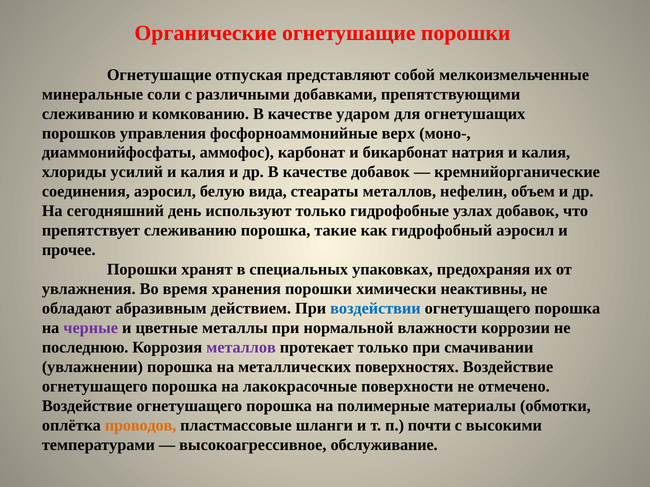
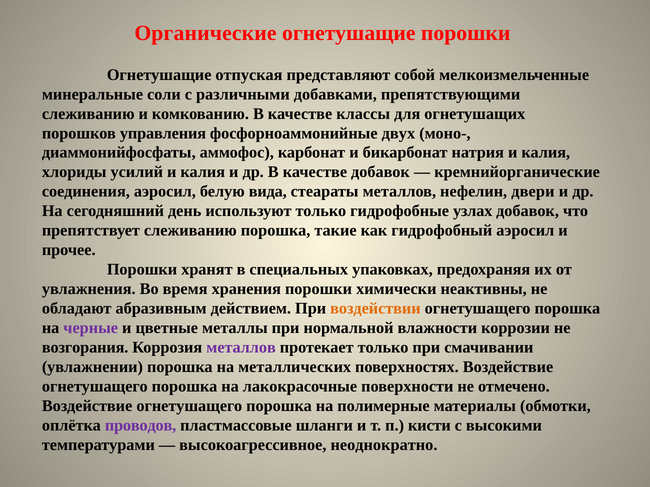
ударом: ударом -> классы (363, 114)
верх: верх -> двух (398, 133)
объем: объем -> двери (533, 192)
воздействии colour: blue -> orange (375, 309)
последнюю: последнюю -> возгорания (85, 348)
проводов colour: orange -> purple (141, 426)
почти: почти -> кисти (429, 426)
обслуживание: обслуживание -> неоднократно (384, 445)
